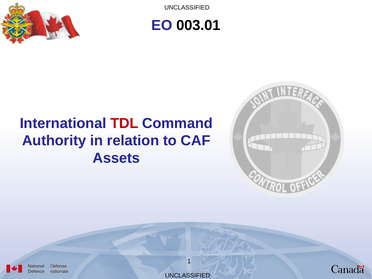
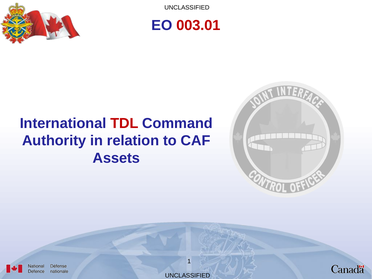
003.01 colour: black -> red (198, 25)
